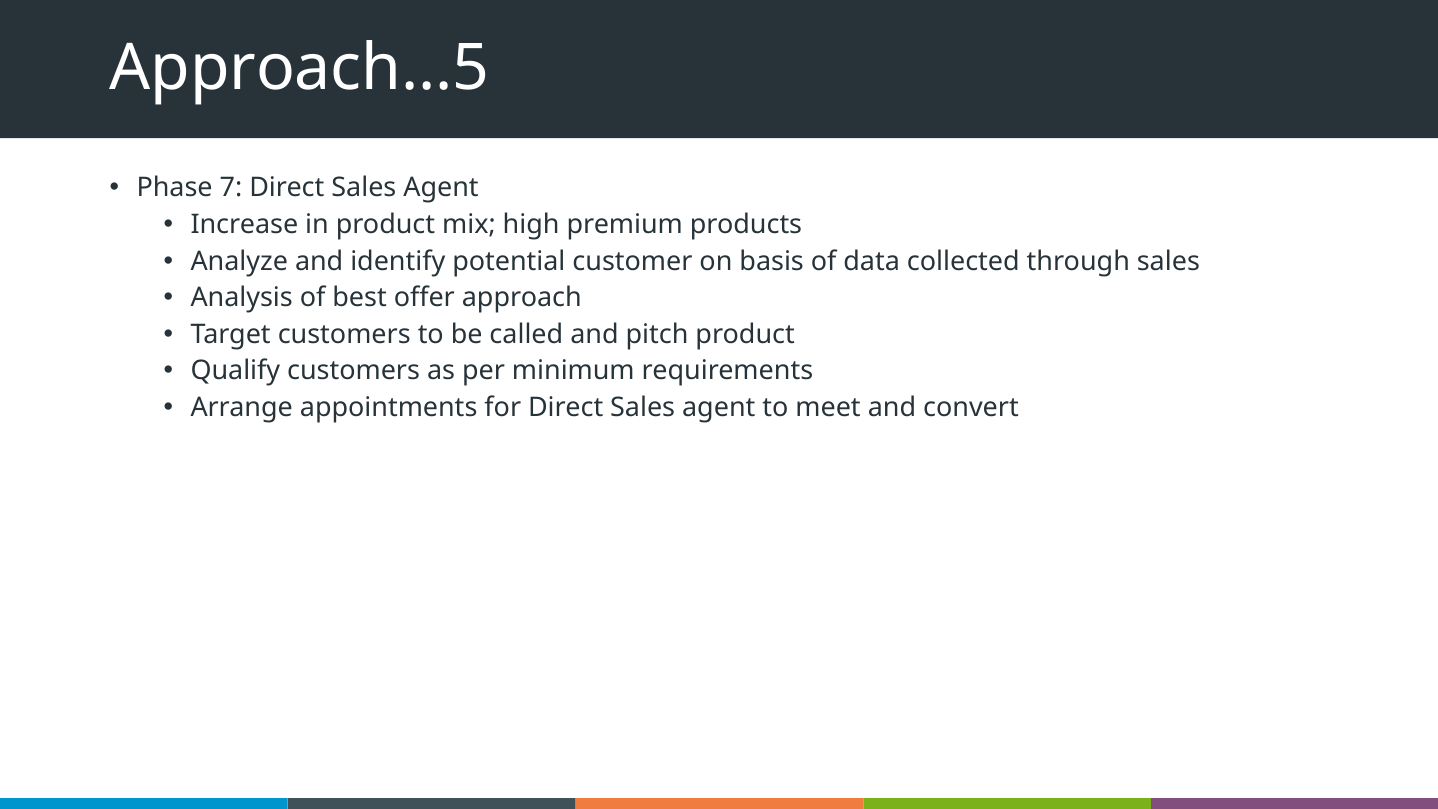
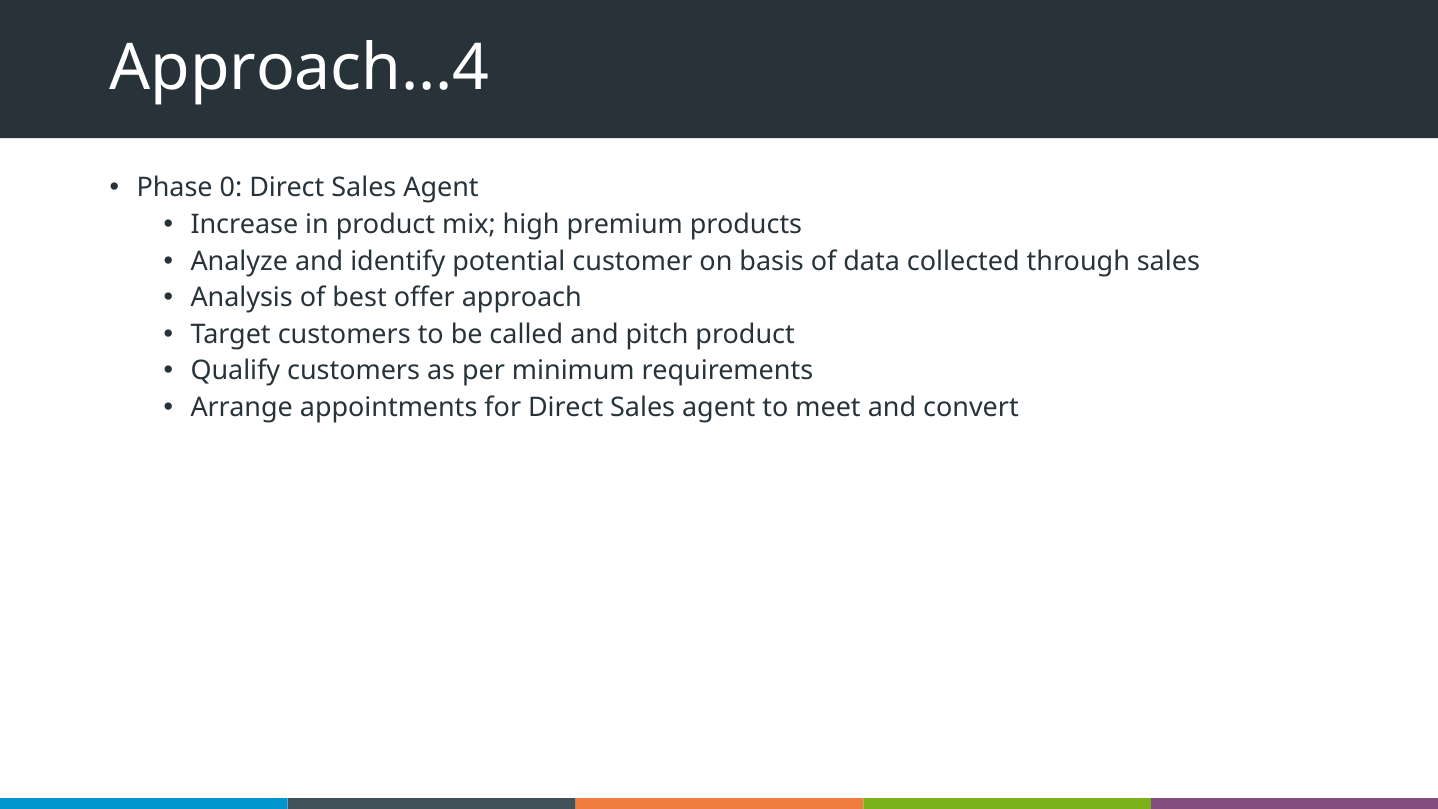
Approach...5: Approach...5 -> Approach...4 (300, 69)
7: 7 -> 0 (231, 188)
